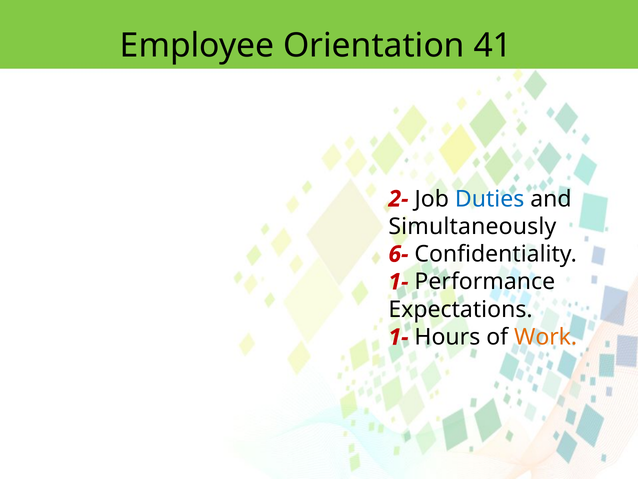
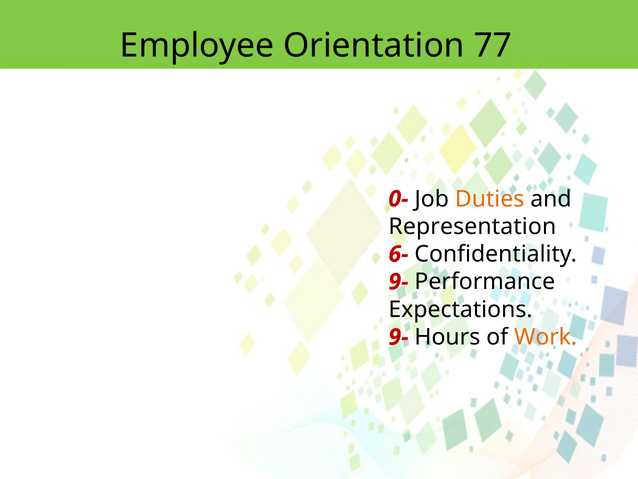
41: 41 -> 77 (493, 46)
2-: 2- -> 0- (398, 199)
Duties colour: blue -> orange (490, 199)
Simultaneously: Simultaneously -> Representation (472, 226)
1-: 1- -> 9- (398, 282)
1-: 1- -> 9- (398, 337)
